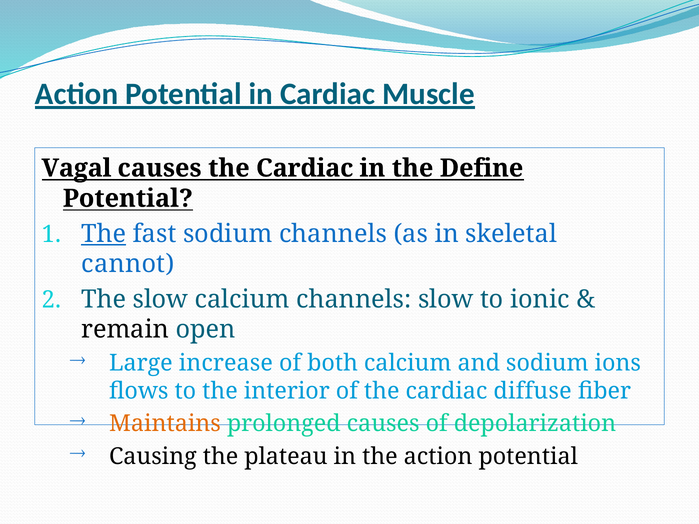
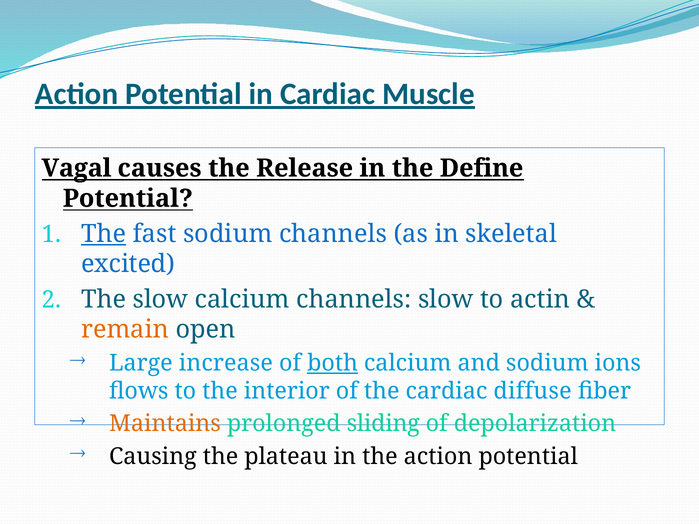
causes the Cardiac: Cardiac -> Release (305, 168)
cannot: cannot -> excited (128, 264)
ionic: ionic -> actin (540, 299)
remain colour: black -> orange (125, 330)
both underline: none -> present (333, 363)
prolonged causes: causes -> sliding (383, 424)
